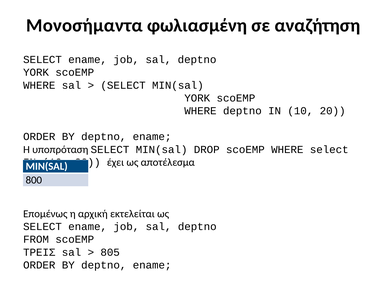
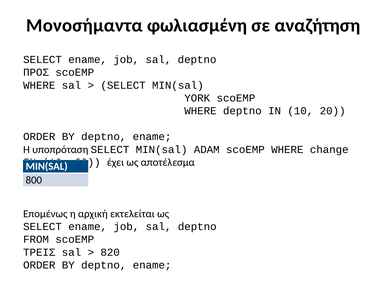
YORK: YORK -> ΠΡΟΣ (36, 73)
DROP: DROP -> ADAM (207, 150)
WHERE select: select -> change (329, 150)
805: 805 -> 820 (110, 253)
